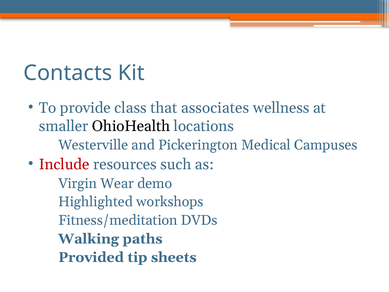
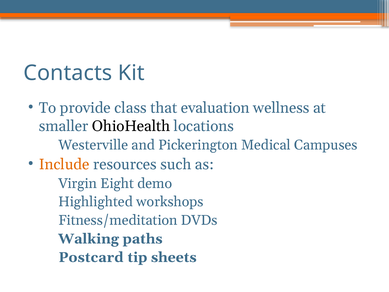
associates: associates -> evaluation (215, 108)
Include colour: red -> orange (64, 164)
Wear: Wear -> Eight (117, 183)
Provided: Provided -> Postcard (91, 257)
